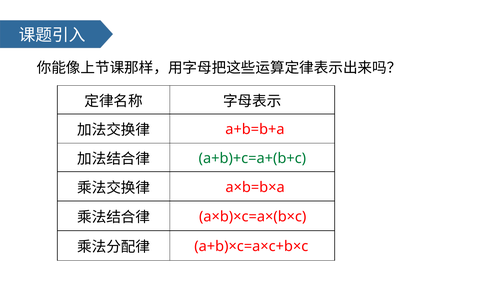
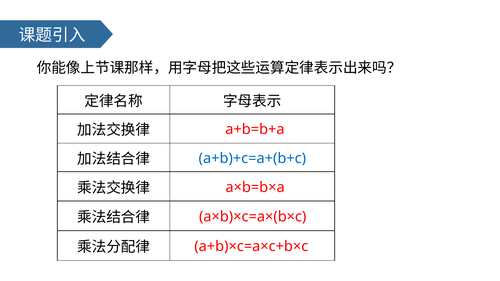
a+b)+c=a+(b+c colour: green -> blue (252, 159)
